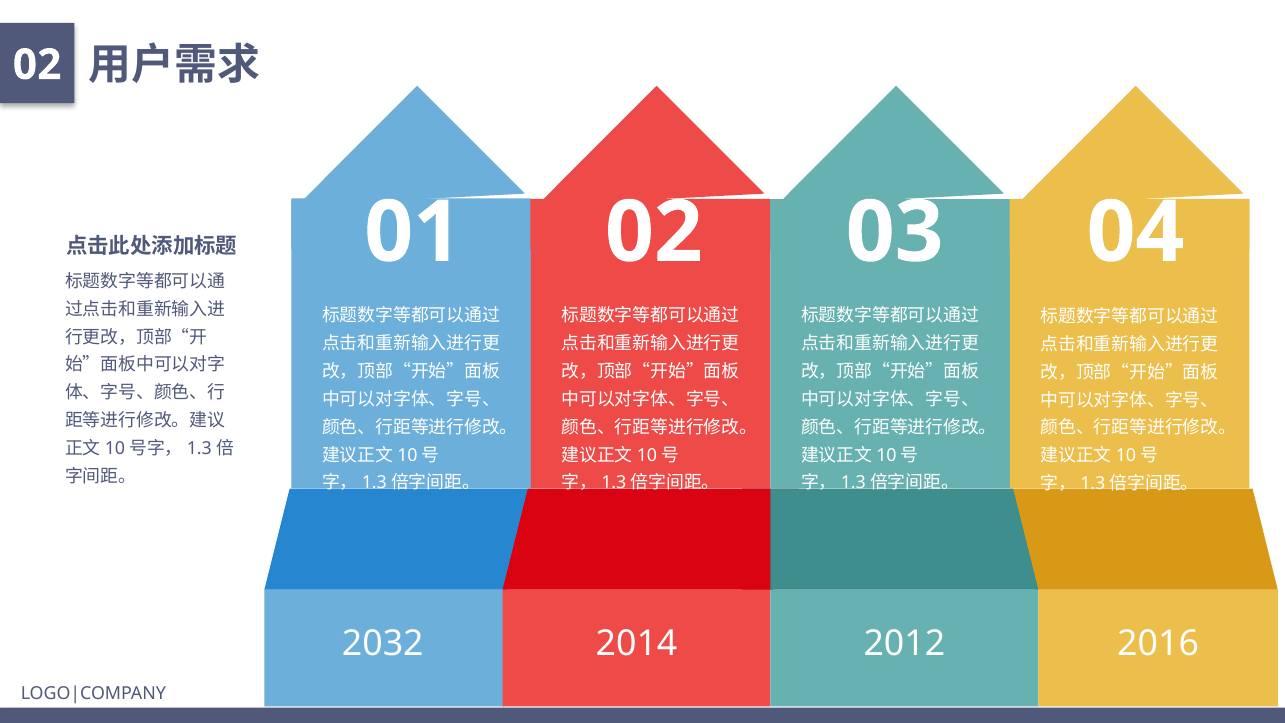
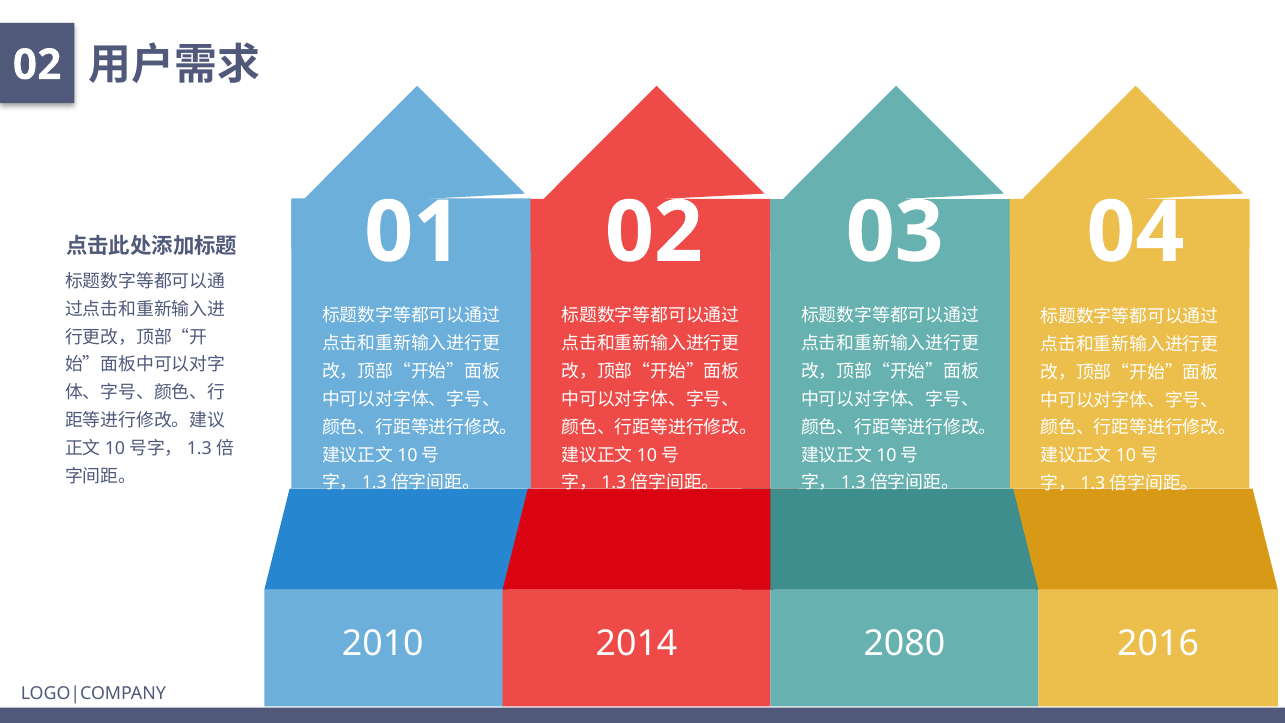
2032: 2032 -> 2010 (383, 643)
2012: 2012 -> 2080 (904, 643)
